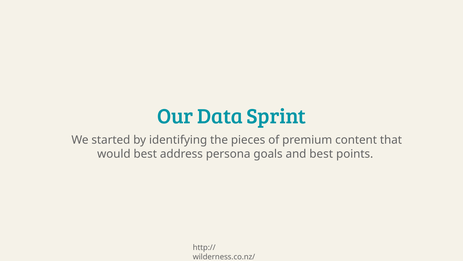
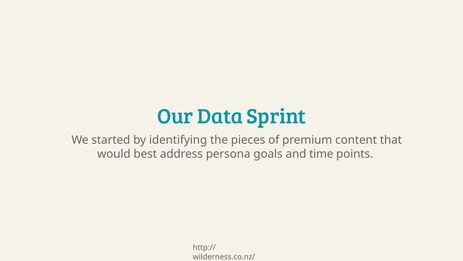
and best: best -> time (321, 154)
